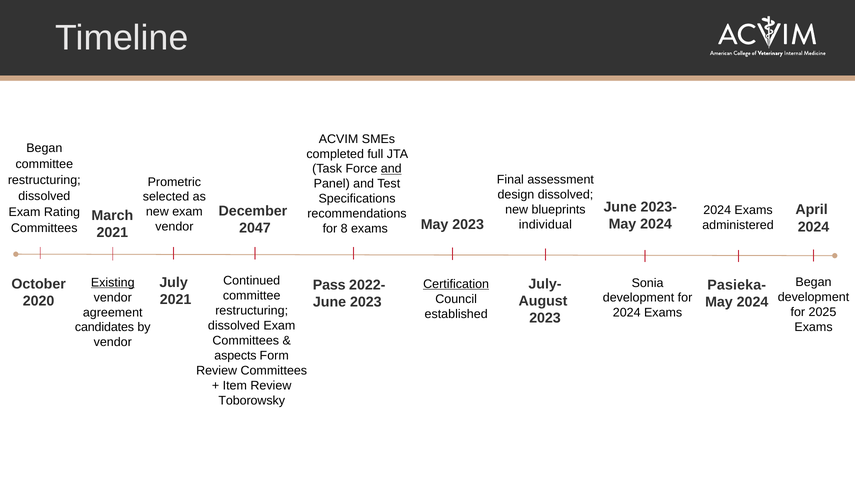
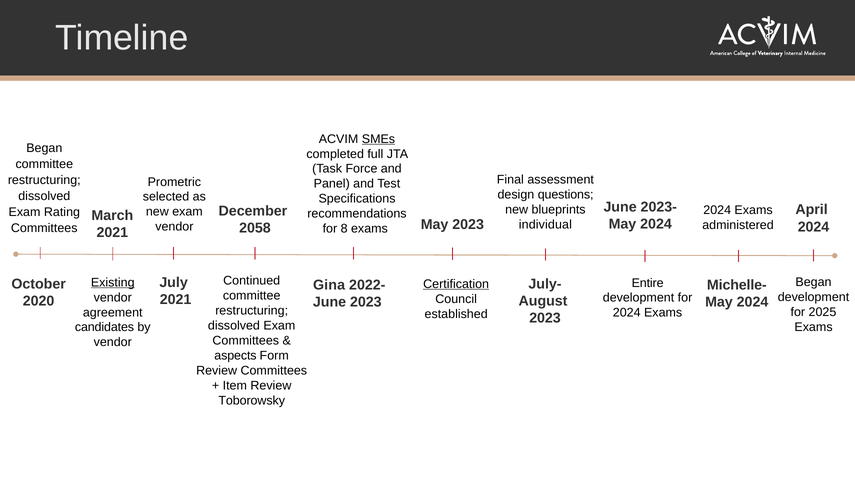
SMEs underline: none -> present (378, 139)
and underline: present -> none (391, 169)
design dissolved: dissolved -> questions (566, 195)
2047: 2047 -> 2058 (255, 228)
Sonia: Sonia -> Entire (648, 283)
Pass: Pass -> Gina (329, 285)
Pasieka-: Pasieka- -> Michelle- (737, 285)
